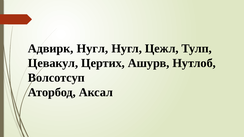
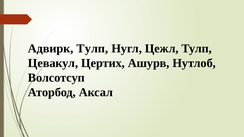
Адвирк Нугл: Нугл -> Тулп (92, 49)
